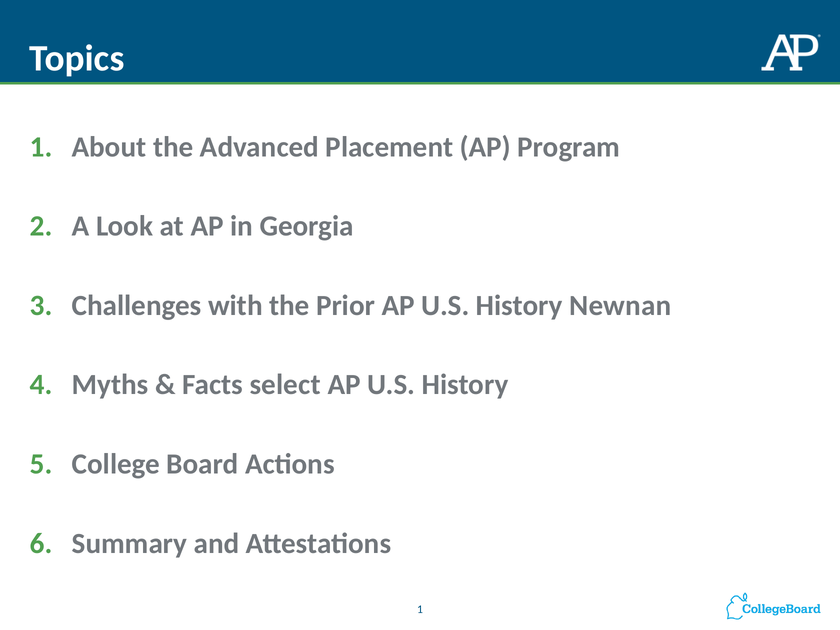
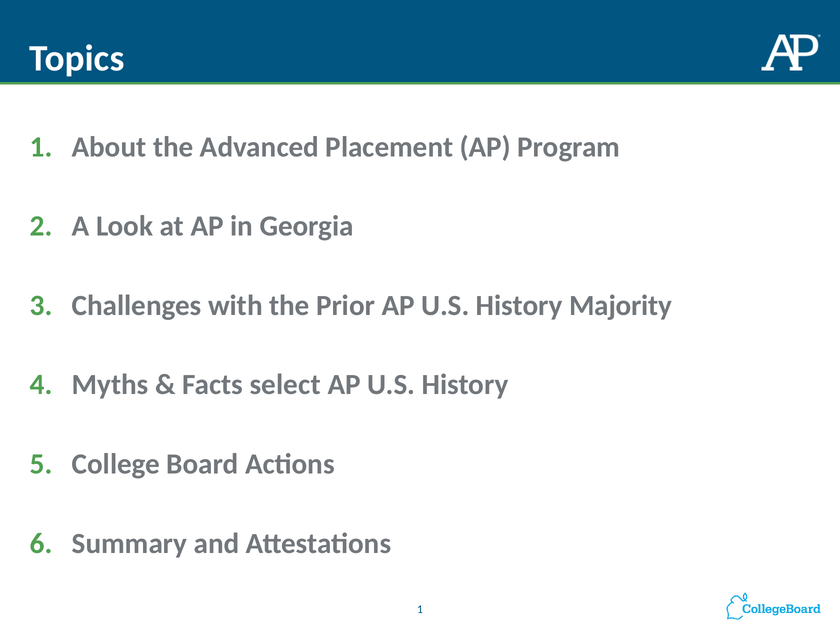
Newnan: Newnan -> Majority (621, 306)
